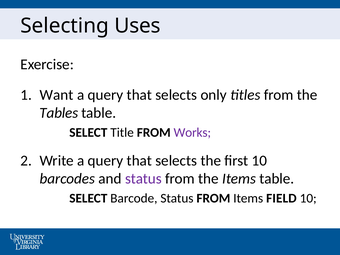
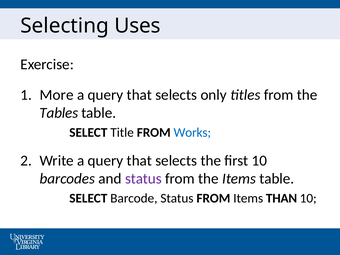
Want: Want -> More (57, 95)
Works colour: purple -> blue (192, 132)
FIELD: FIELD -> THAN (282, 198)
